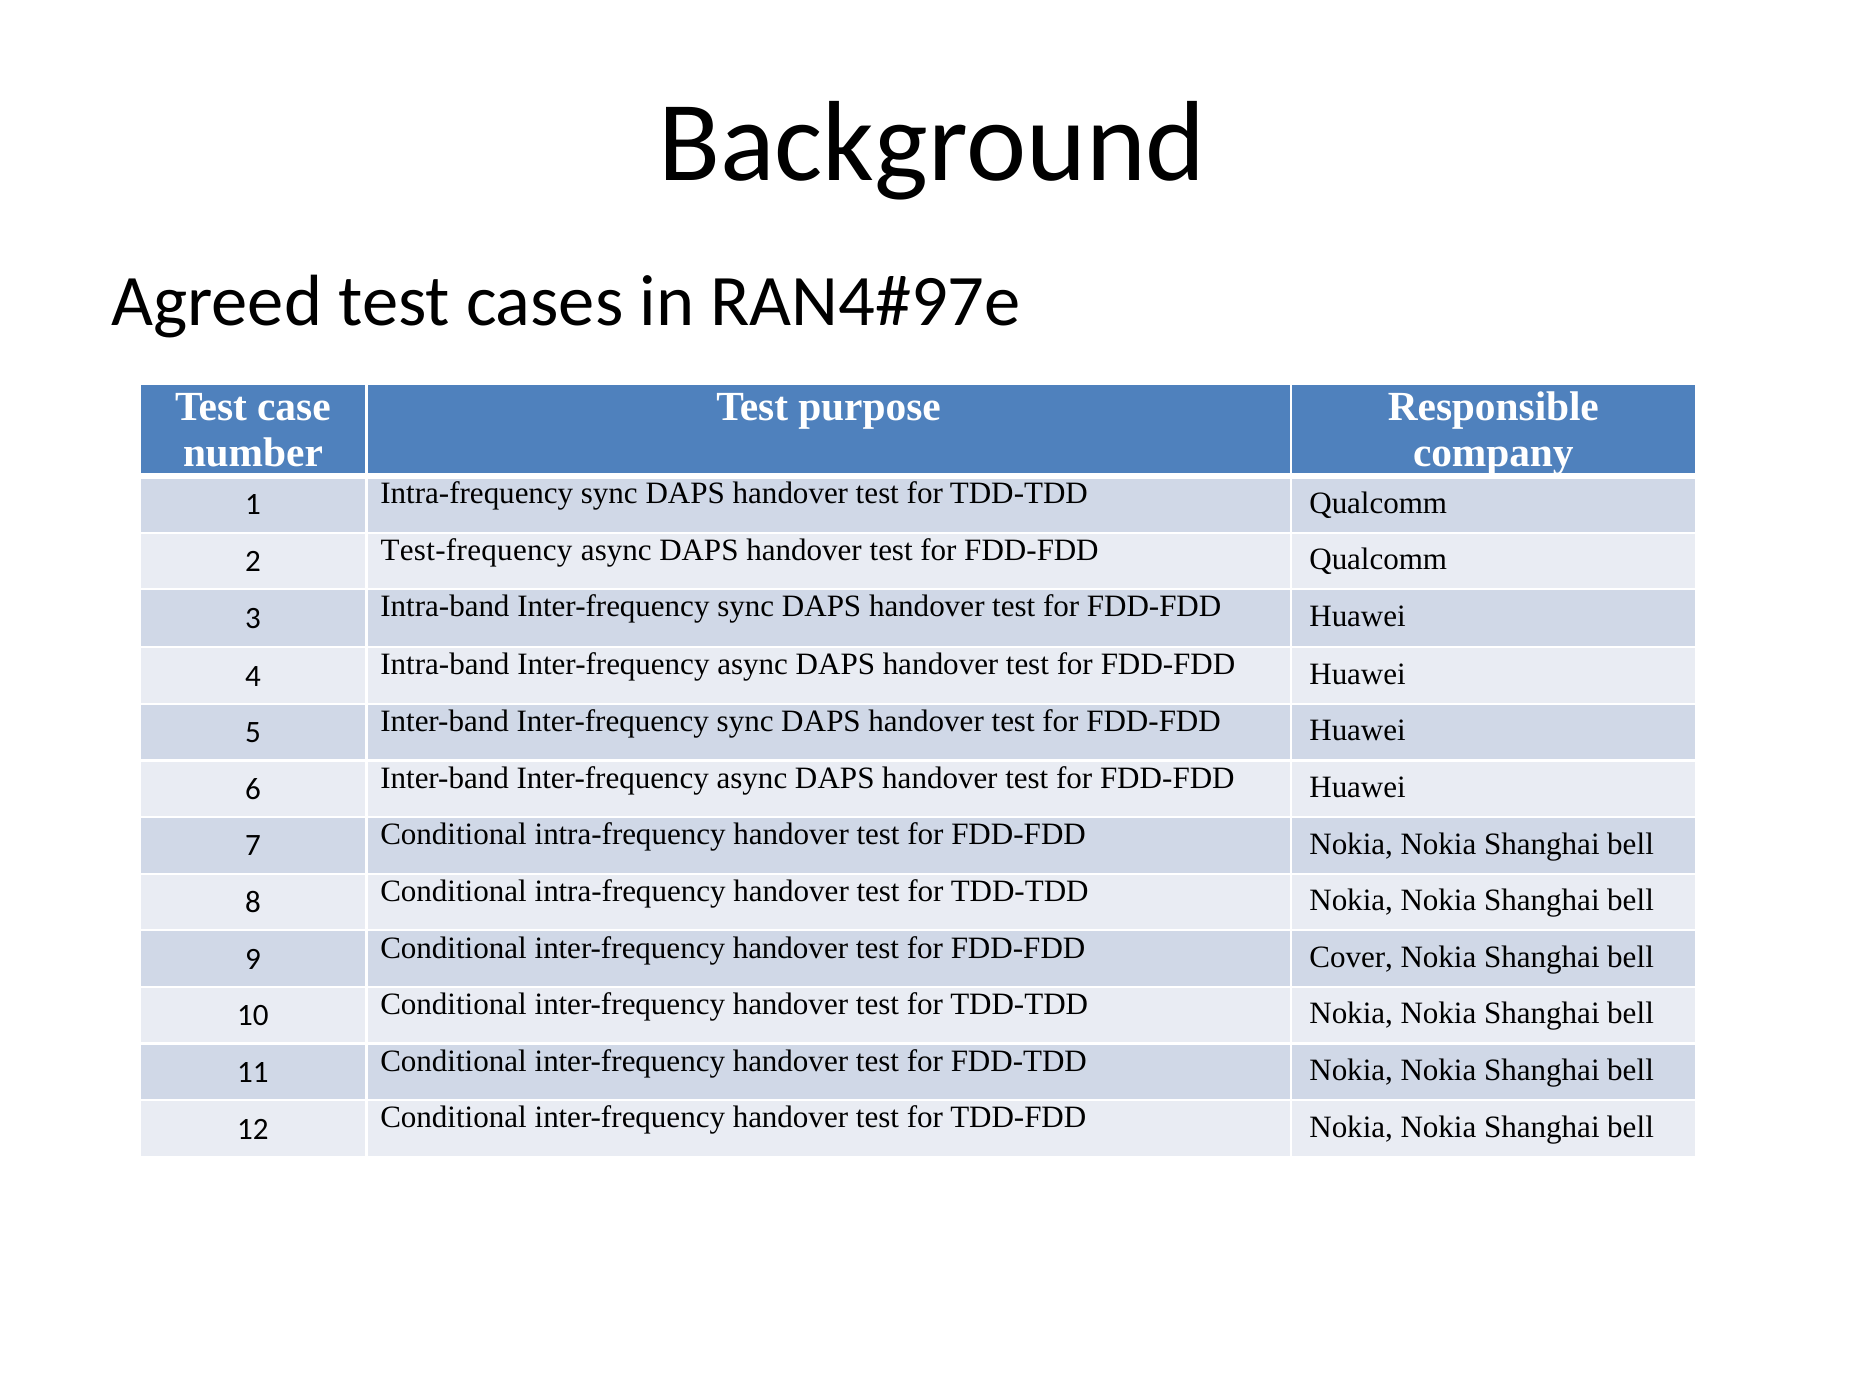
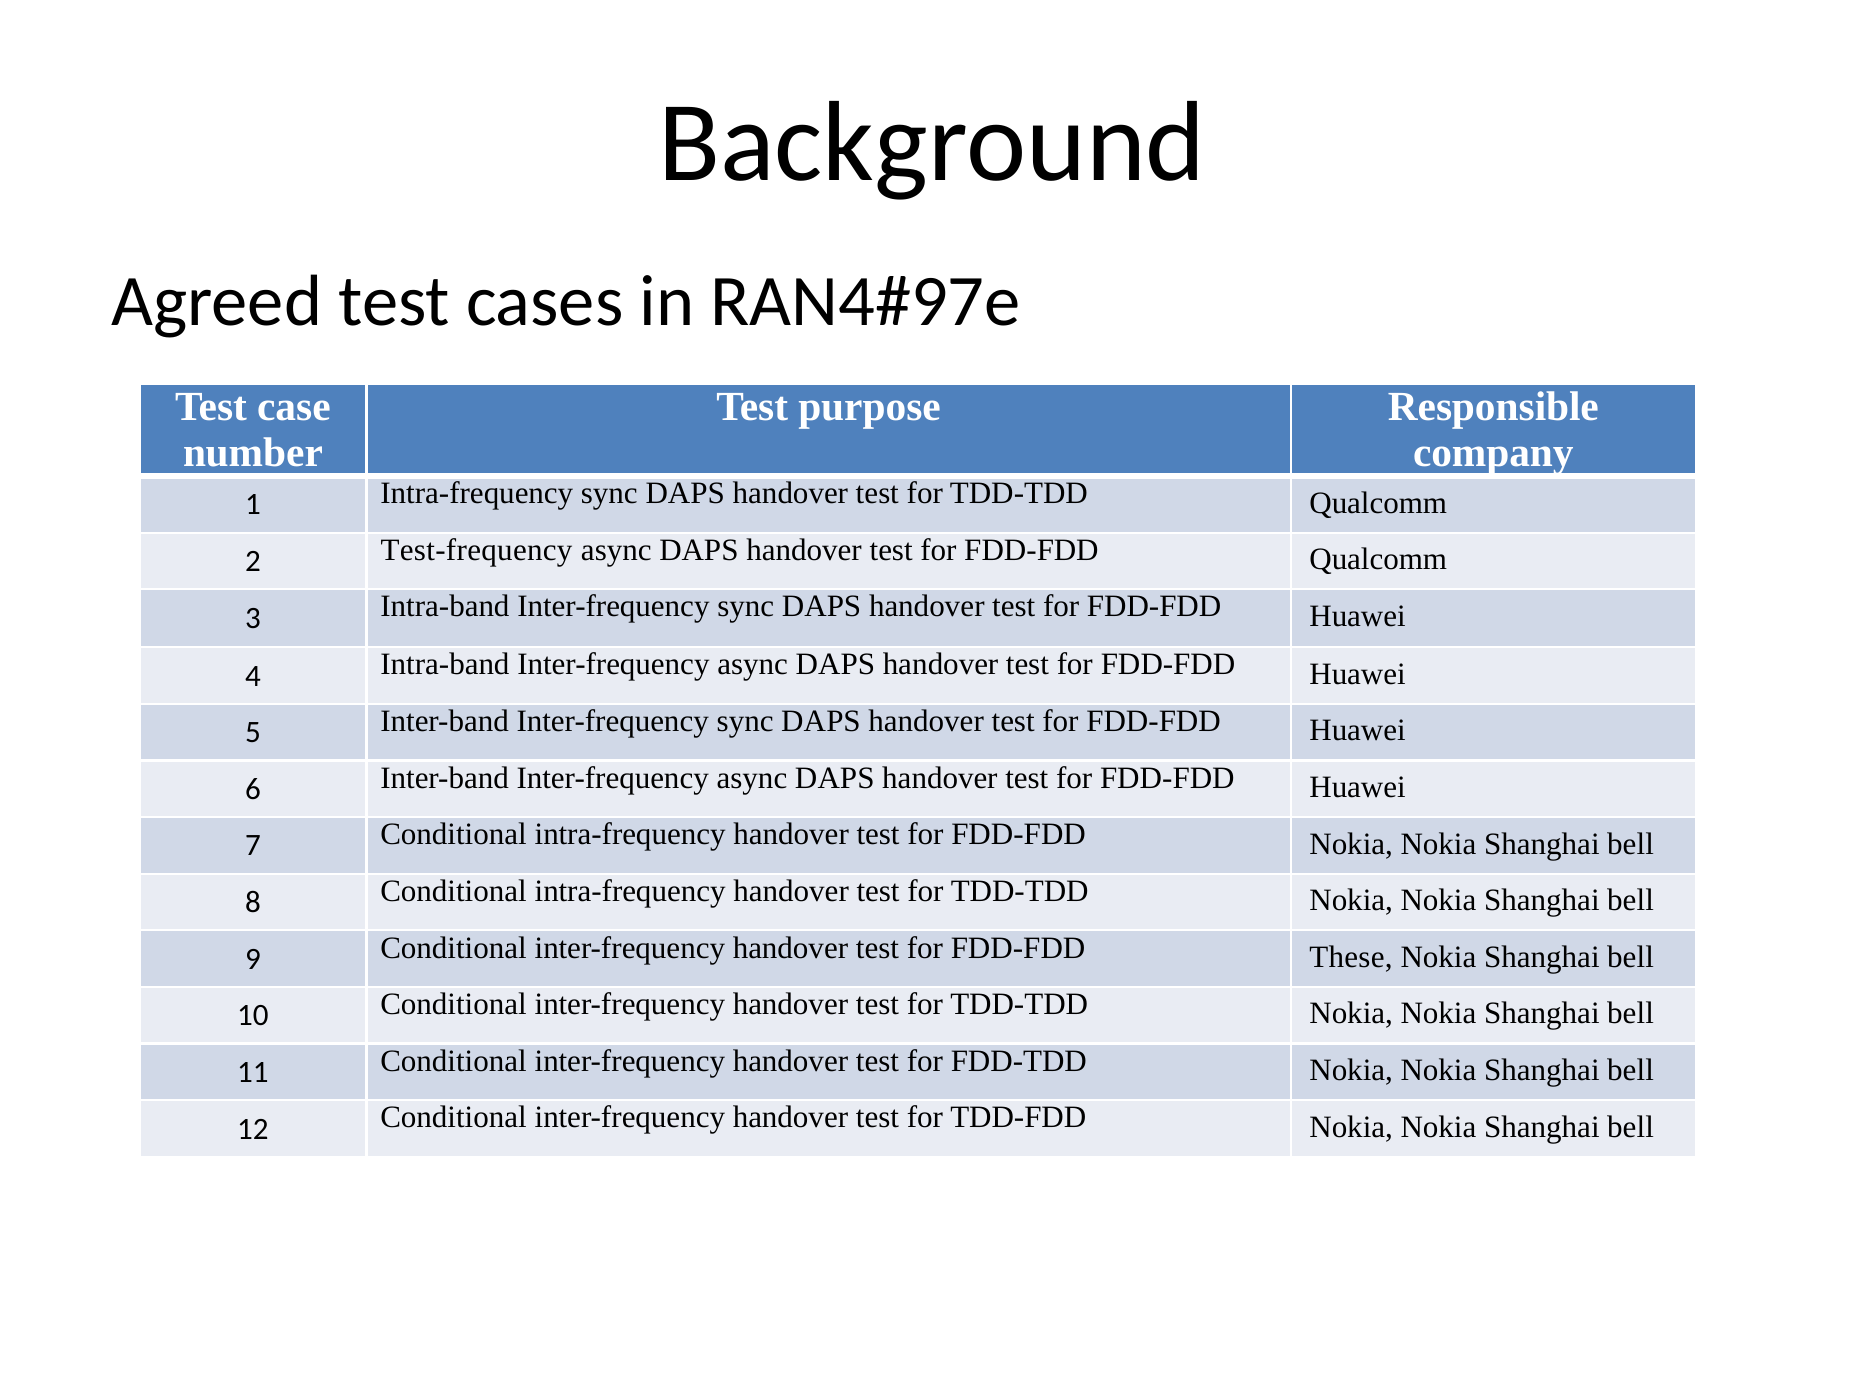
Cover: Cover -> These (1351, 957)
